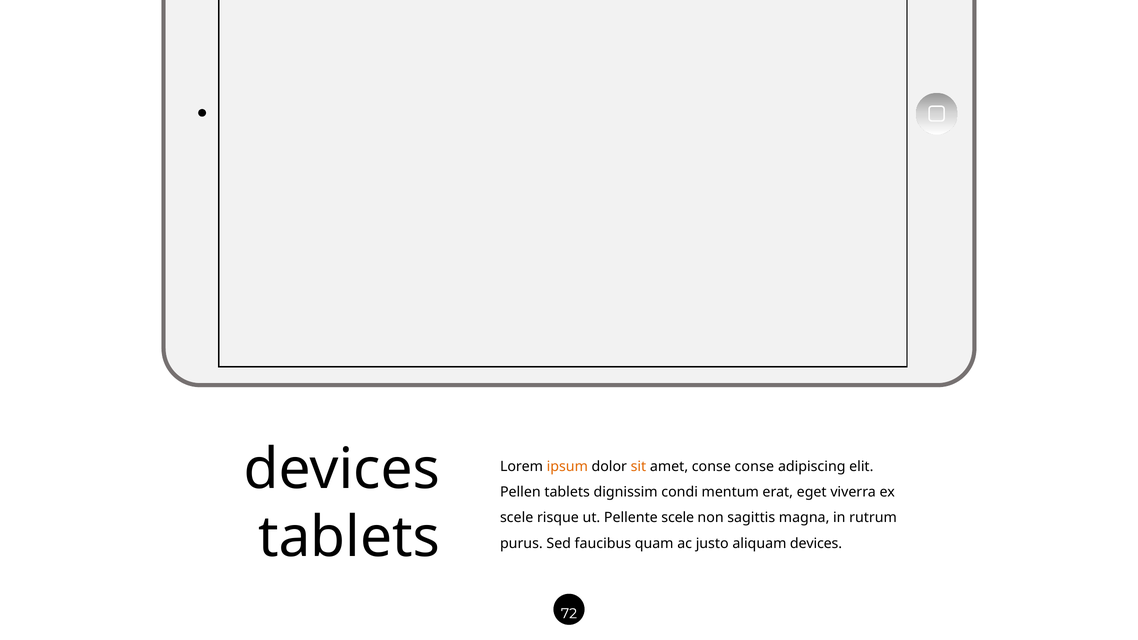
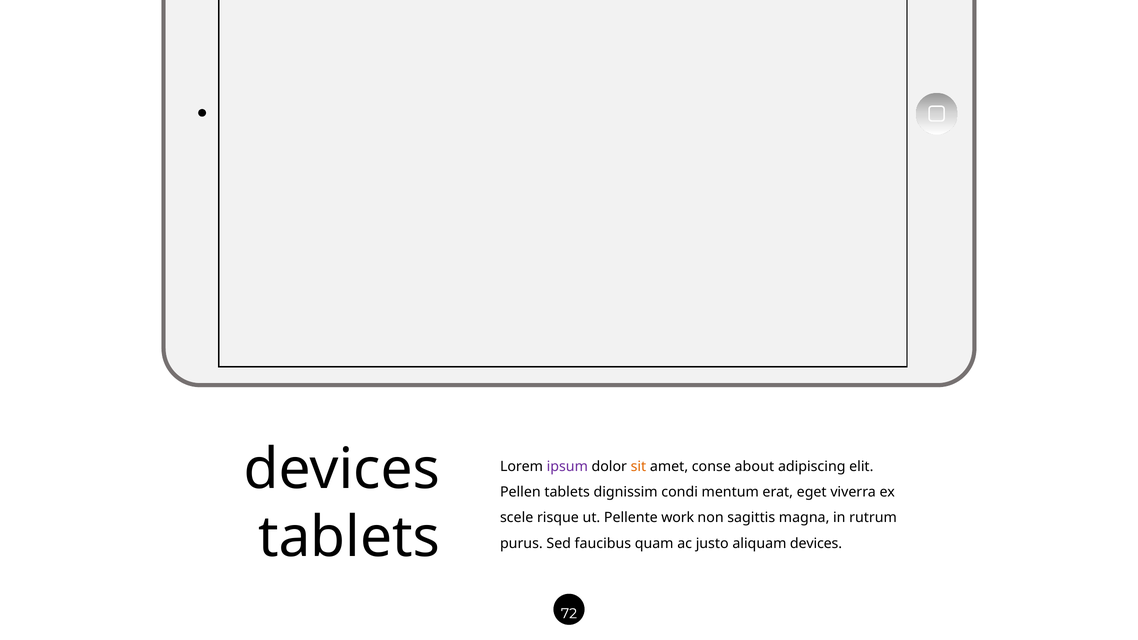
ipsum colour: orange -> purple (567, 467)
conse conse: conse -> about (754, 467)
Pellente scele: scele -> work (678, 518)
